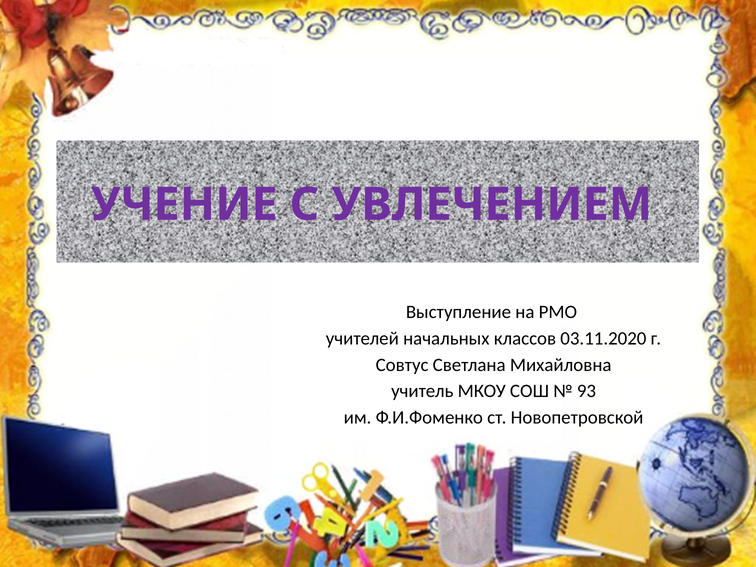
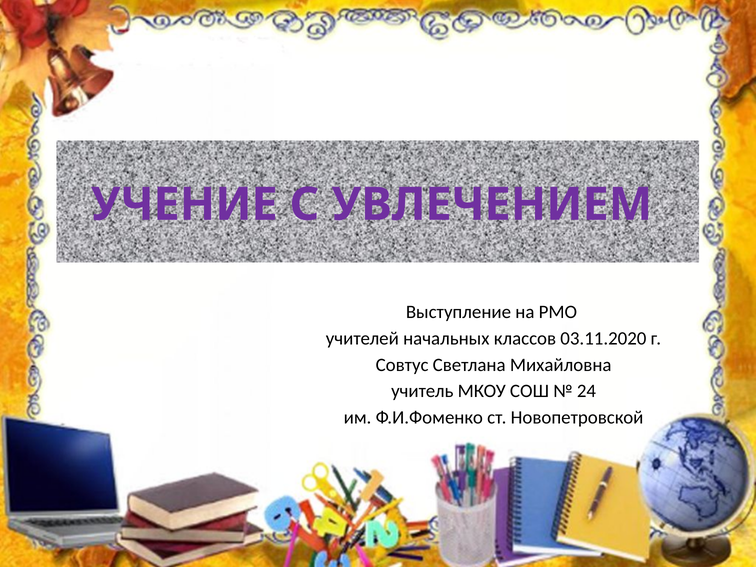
93: 93 -> 24 (586, 391)
